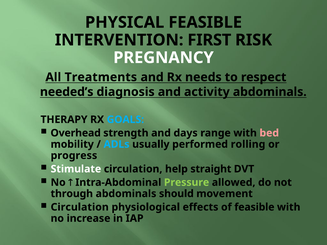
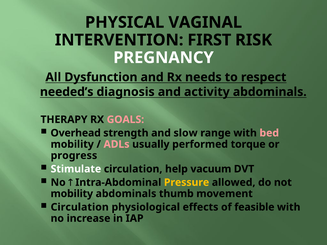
PHYSICAL FEASIBLE: FEASIBLE -> VAGINAL (205, 22)
Treatments: Treatments -> Dysfunction (101, 77)
GOALS colour: light blue -> pink (125, 120)
days: days -> slow (186, 133)
ADLs colour: light blue -> pink (117, 144)
rolling: rolling -> torque (248, 144)
straight: straight -> vacuum (211, 169)
Pressure colour: light green -> yellow (187, 183)
through: through -> mobility (72, 194)
should: should -> thumb (176, 194)
